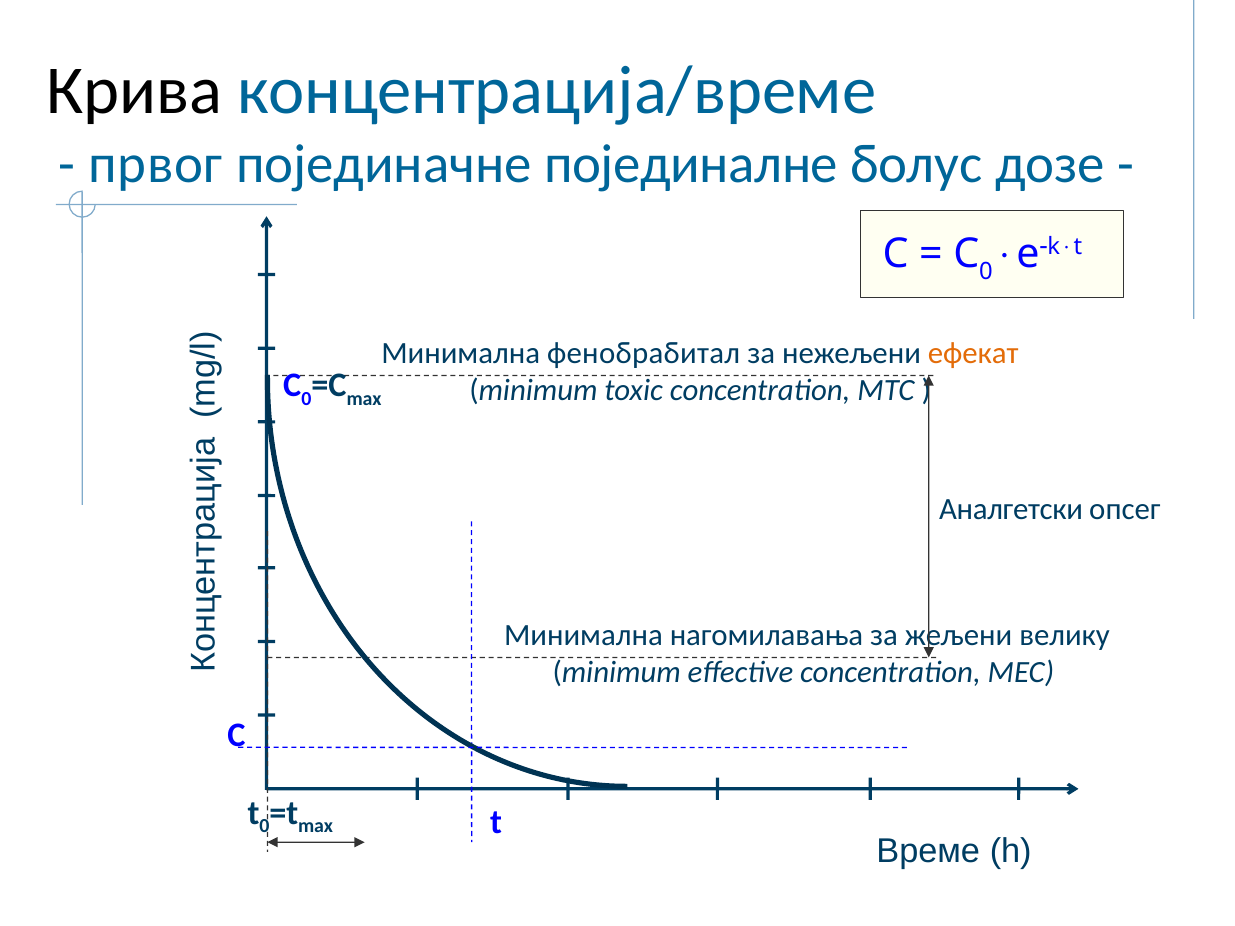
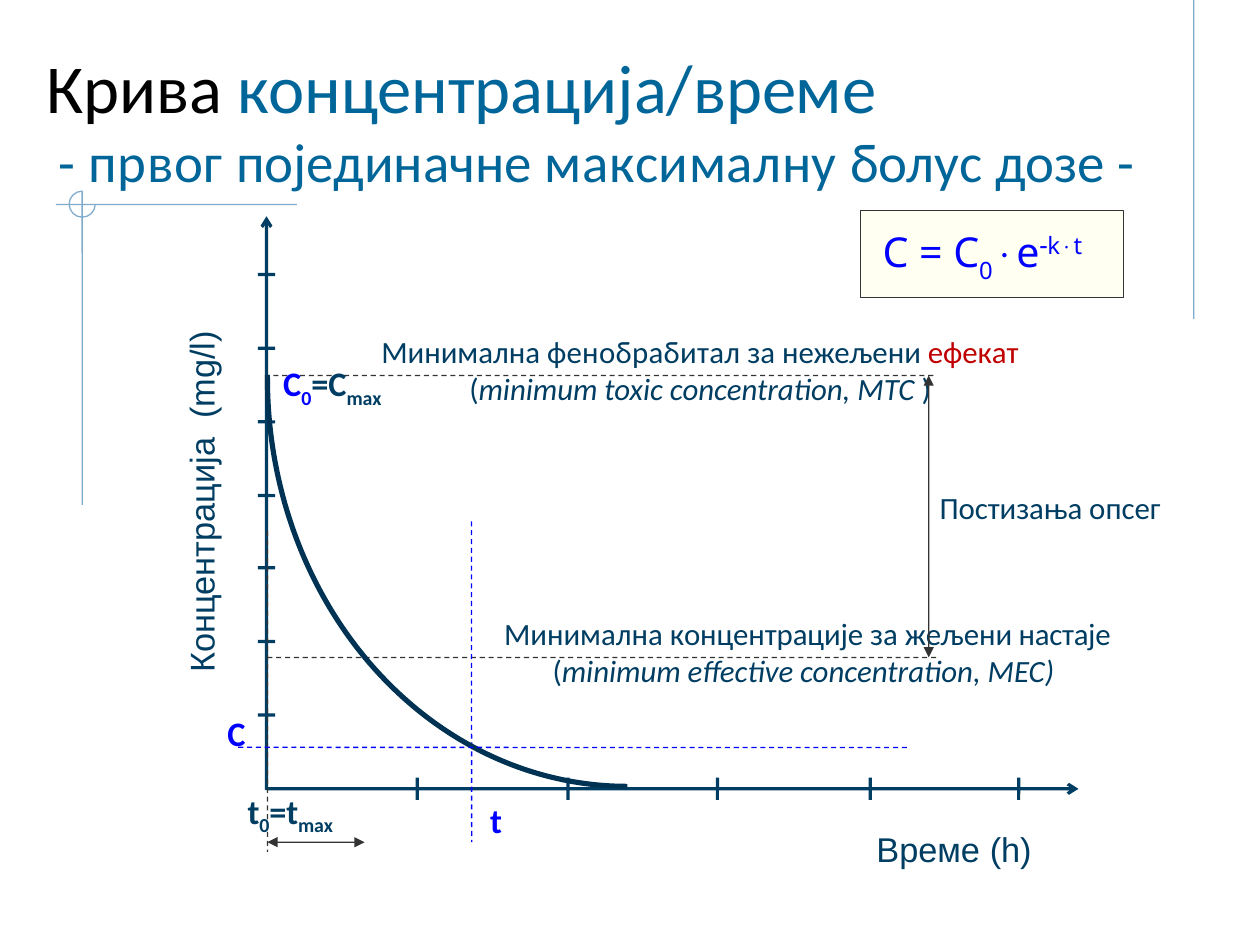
појединалне: појединалне -> максималну (691, 164)
ефекат colour: orange -> red (973, 354)
Аналгетски: Аналгетски -> Постизања (1011, 509)
нагомилавања: нагомилавања -> концентрације (767, 636)
велику: велику -> настаје (1065, 636)
